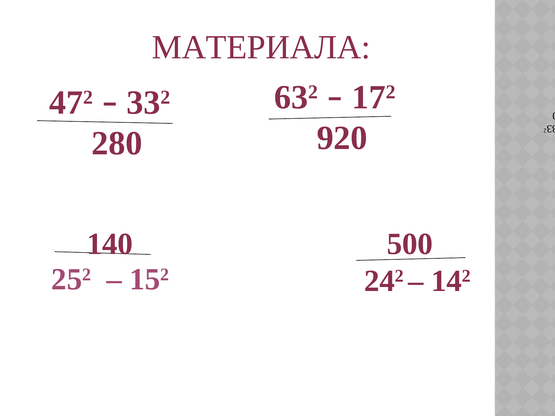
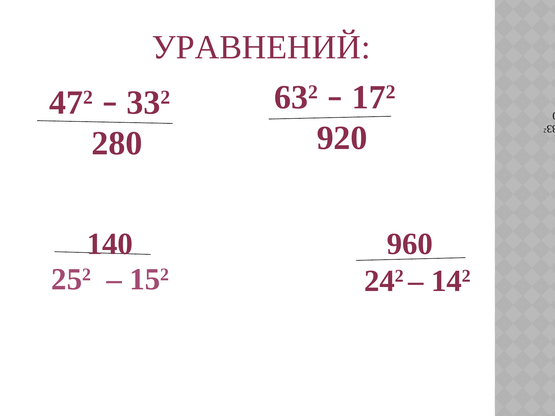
МАТЕРИАЛА: МАТЕРИАЛА -> УРАВНЕНИЙ (261, 47)
500: 500 -> 960 (410, 244)
